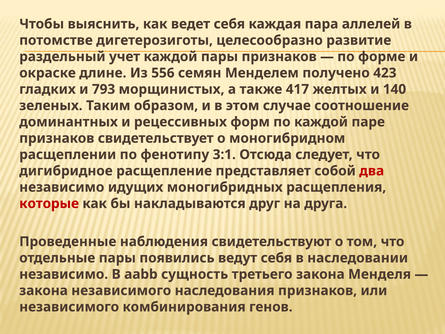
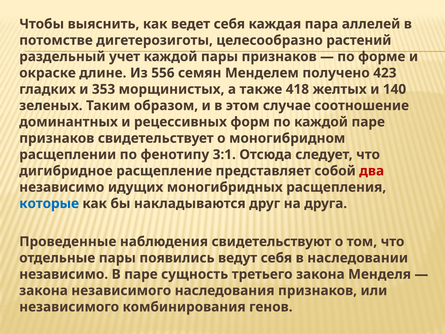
развитие: развитие -> растений (359, 40)
793: 793 -> 353 (104, 89)
417: 417 -> 418 (297, 89)
которые colour: red -> blue (49, 203)
В aabb: aabb -> паре (141, 274)
